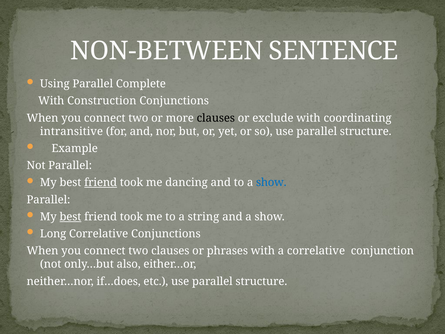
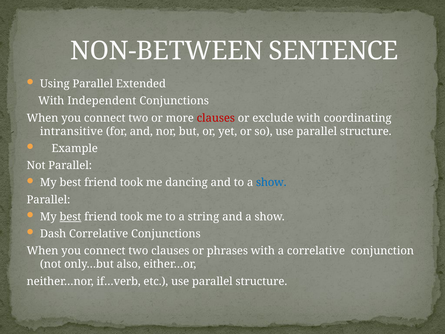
Complete: Complete -> Extended (141, 84)
Construction: Construction -> Independent (102, 101)
clauses colour: black -> red (216, 118)
friend underline: present -> none (101, 182)
Long: Long -> Dash (53, 234)
if…does: if…does -> if…verb (119, 281)
